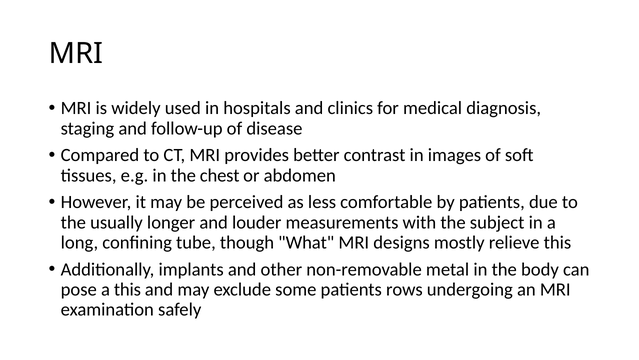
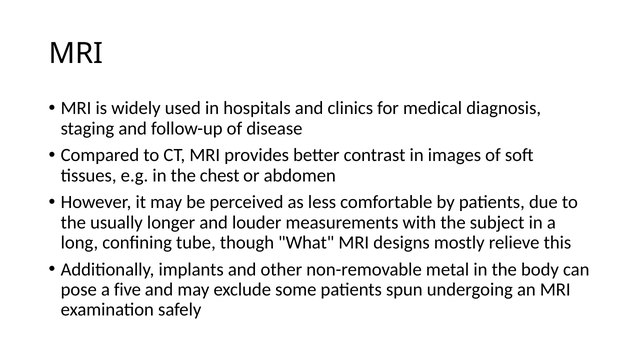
a this: this -> five (127, 289)
rows: rows -> spun (404, 289)
